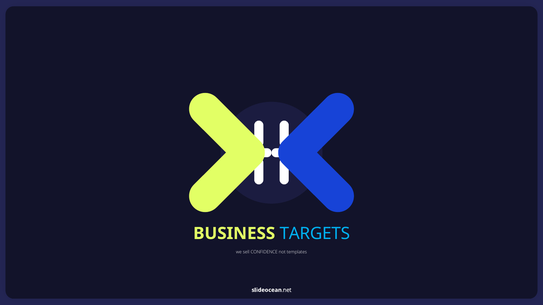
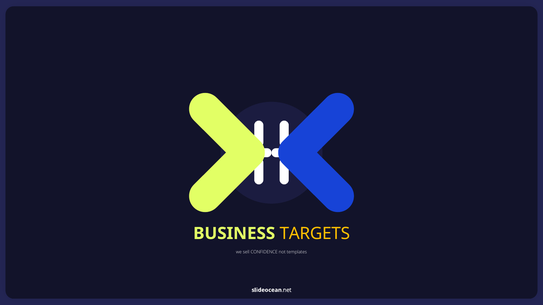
TARGETS colour: light blue -> yellow (315, 234)
